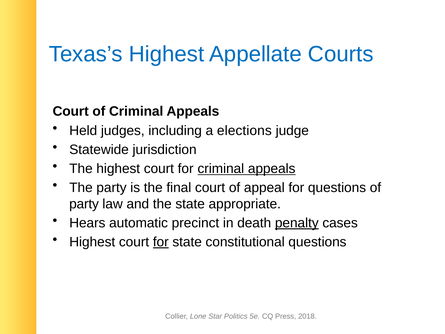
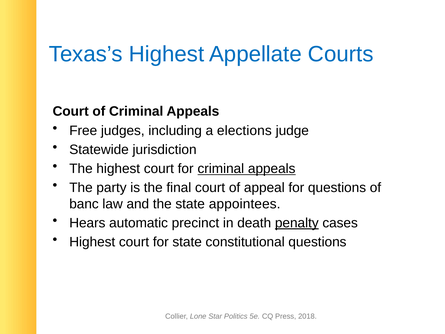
Held: Held -> Free (83, 130)
party: party -> banc (84, 204)
appropriate: appropriate -> appointees (245, 204)
for underline: present -> none (161, 242)
